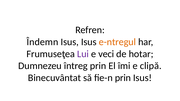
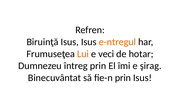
Îndemn: Îndemn -> Biruinţă (43, 42)
Lui colour: purple -> orange (83, 54)
clipă: clipă -> şirag (151, 66)
